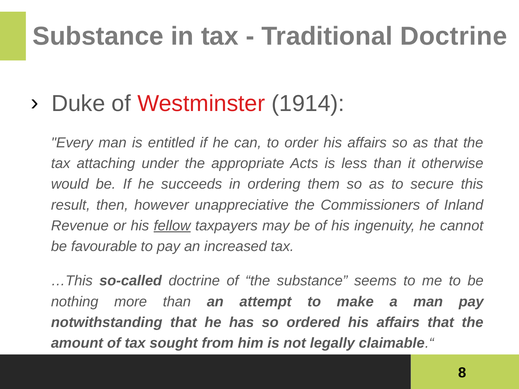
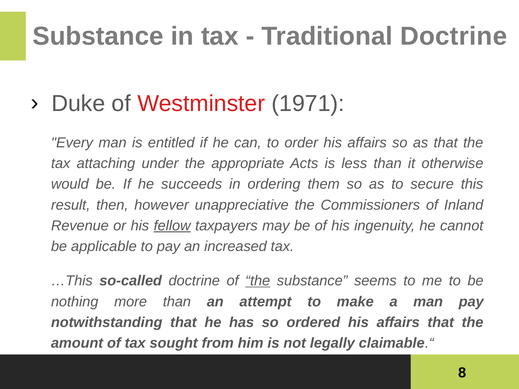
1914: 1914 -> 1971 (308, 104)
favourable: favourable -> applicable (104, 247)
the underline: none -> present (258, 281)
